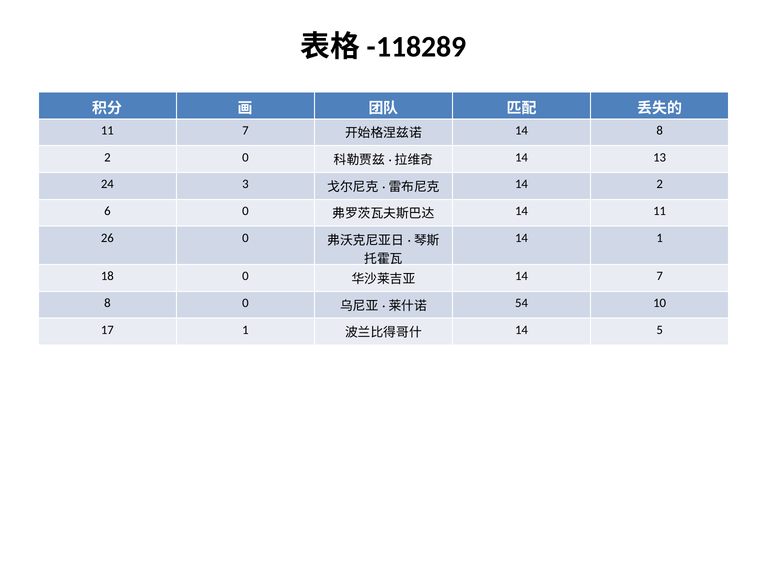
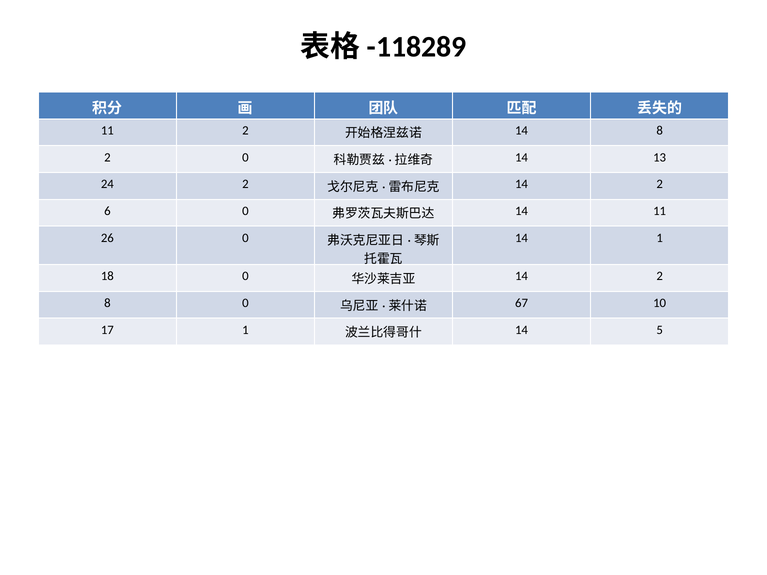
11 7: 7 -> 2 (245, 131)
24 3: 3 -> 2 (245, 184)
7: 7 -> 2 (660, 276)
54: 54 -> 67 (522, 303)
